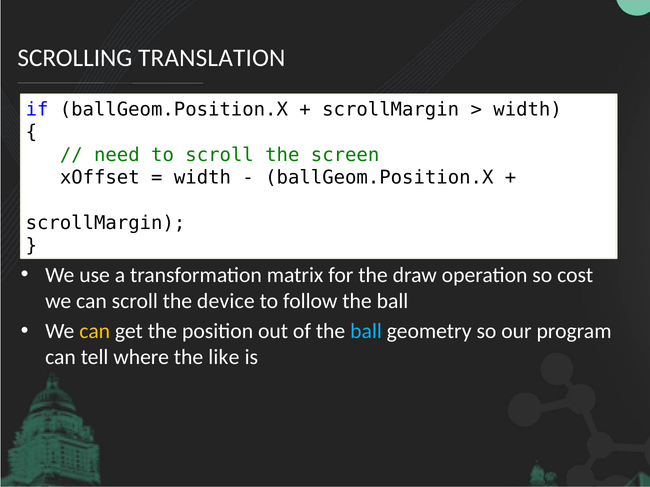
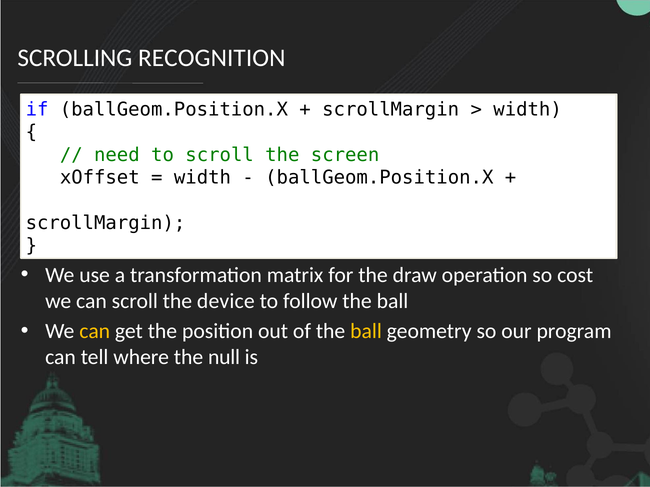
TRANSLATION: TRANSLATION -> RECOGNITION (212, 58)
ball colour: light blue -> yellow (366, 332)
like: like -> null (224, 358)
